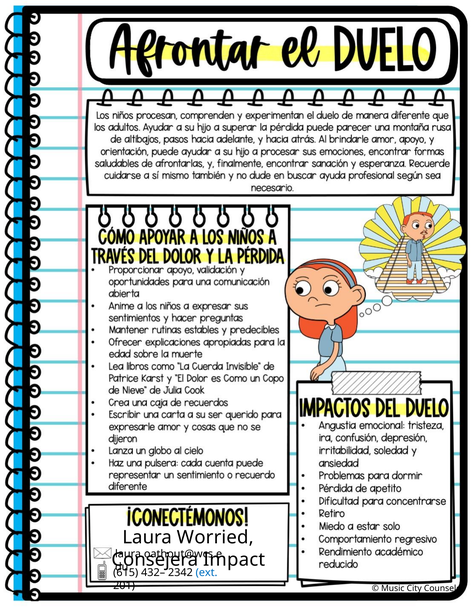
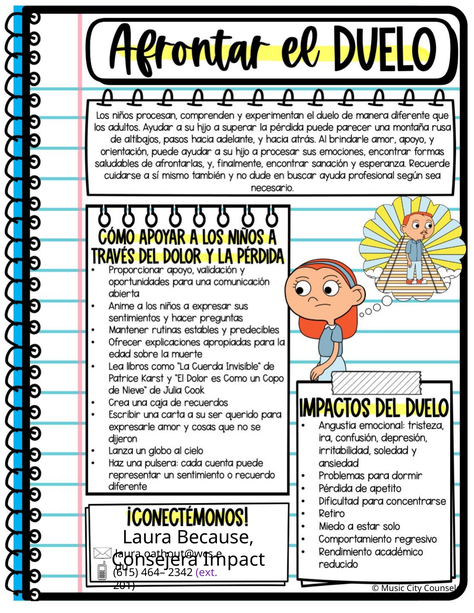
Worried: Worried -> Because (216, 538)
432–: 432– -> 464– (153, 573)
ext colour: blue -> purple (207, 573)
